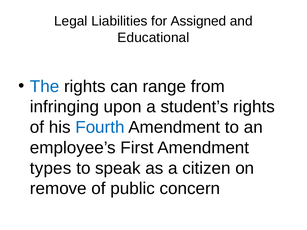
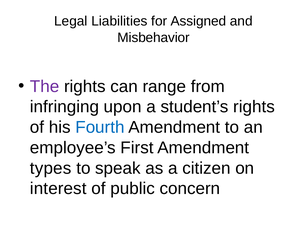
Educational: Educational -> Misbehavior (154, 38)
The colour: blue -> purple (45, 86)
remove: remove -> interest (58, 189)
